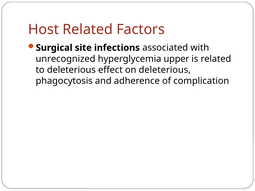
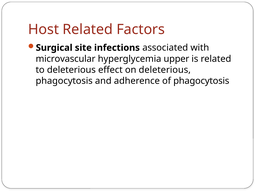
unrecognized: unrecognized -> microvascular (66, 59)
of complication: complication -> phagocytosis (201, 81)
